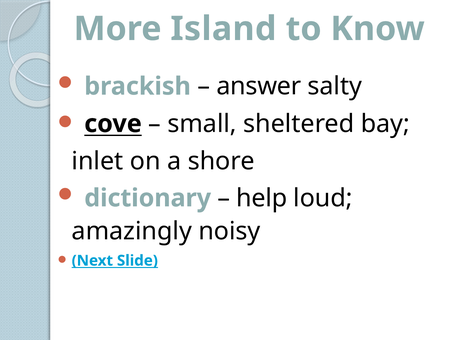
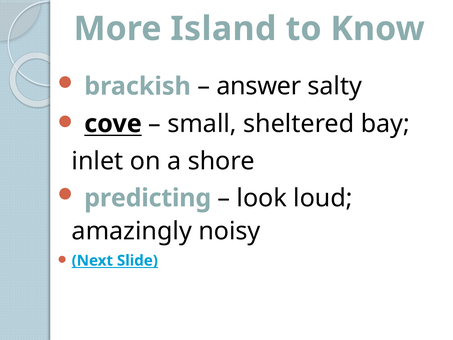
dictionary: dictionary -> predicting (148, 198)
help: help -> look (262, 198)
